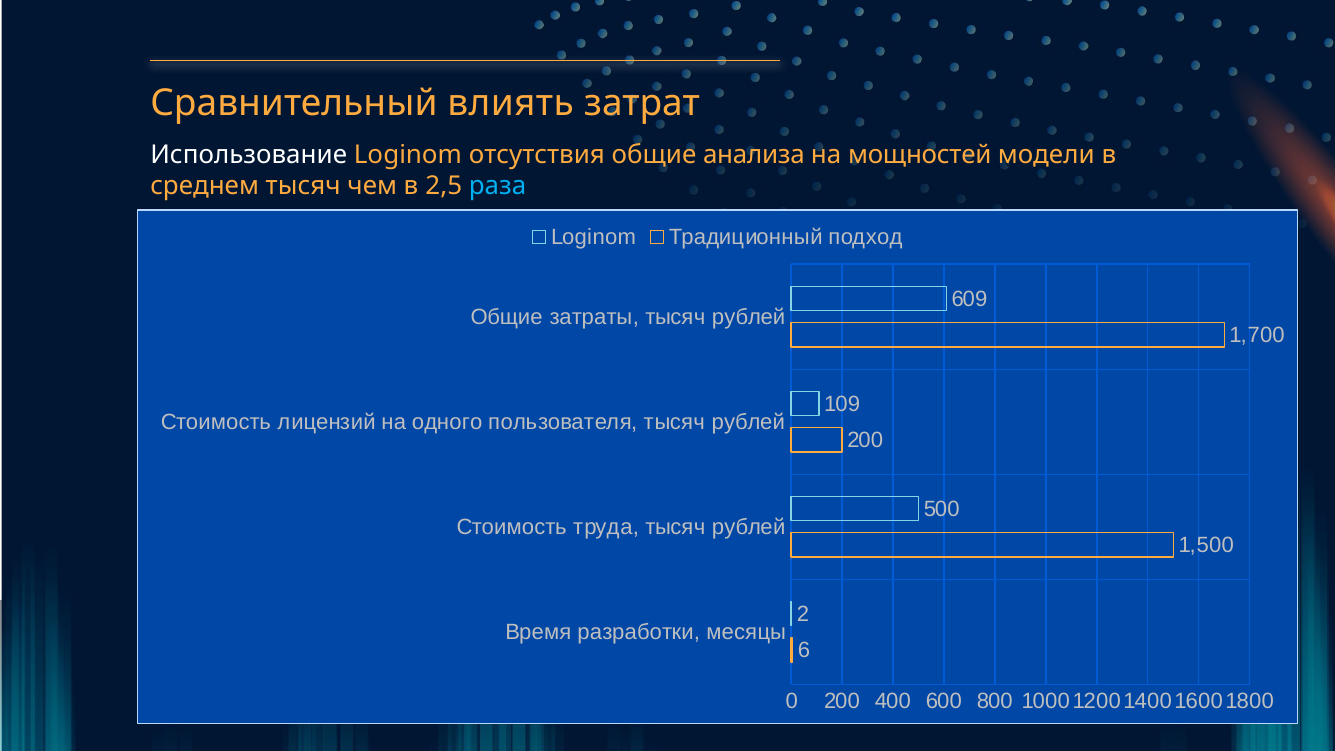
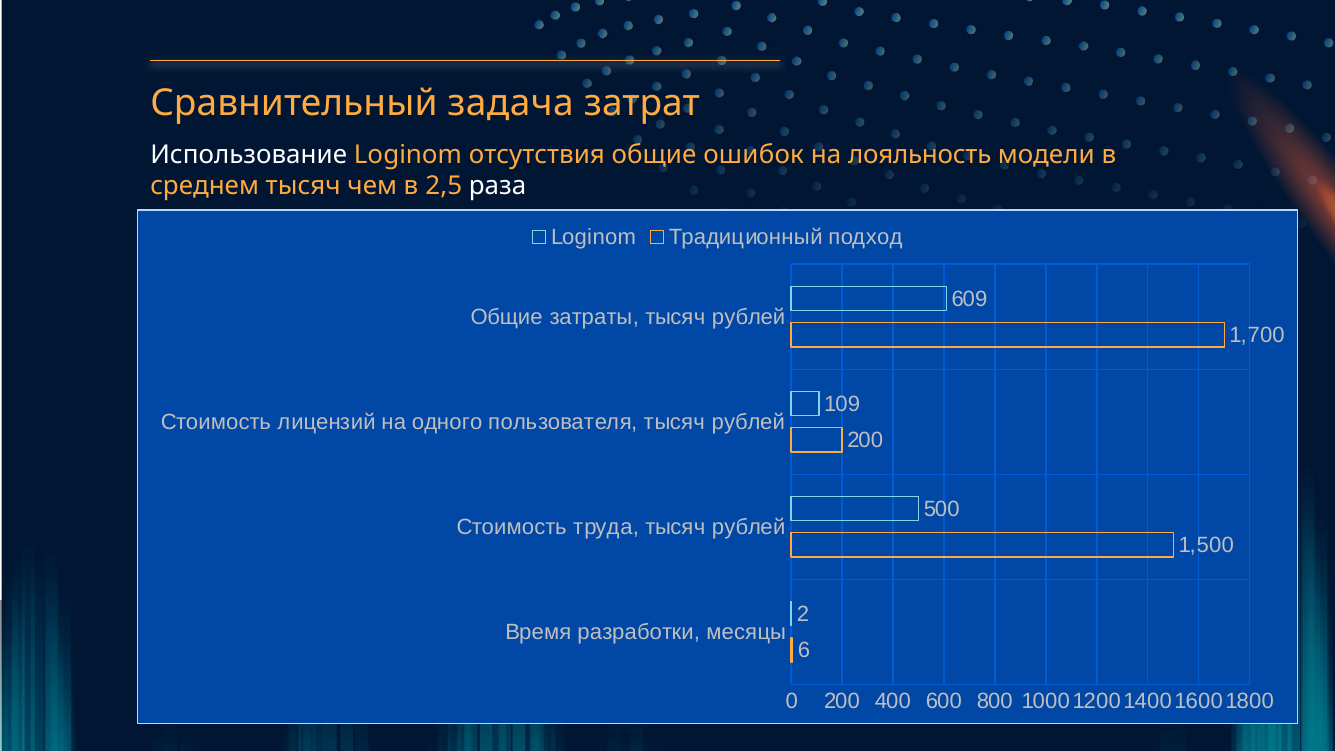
влиять: влиять -> задача (511, 103)
анализа: анализа -> ошибок (754, 155)
мощностей: мощностей -> лояльность (920, 155)
раза colour: light blue -> white (498, 186)
